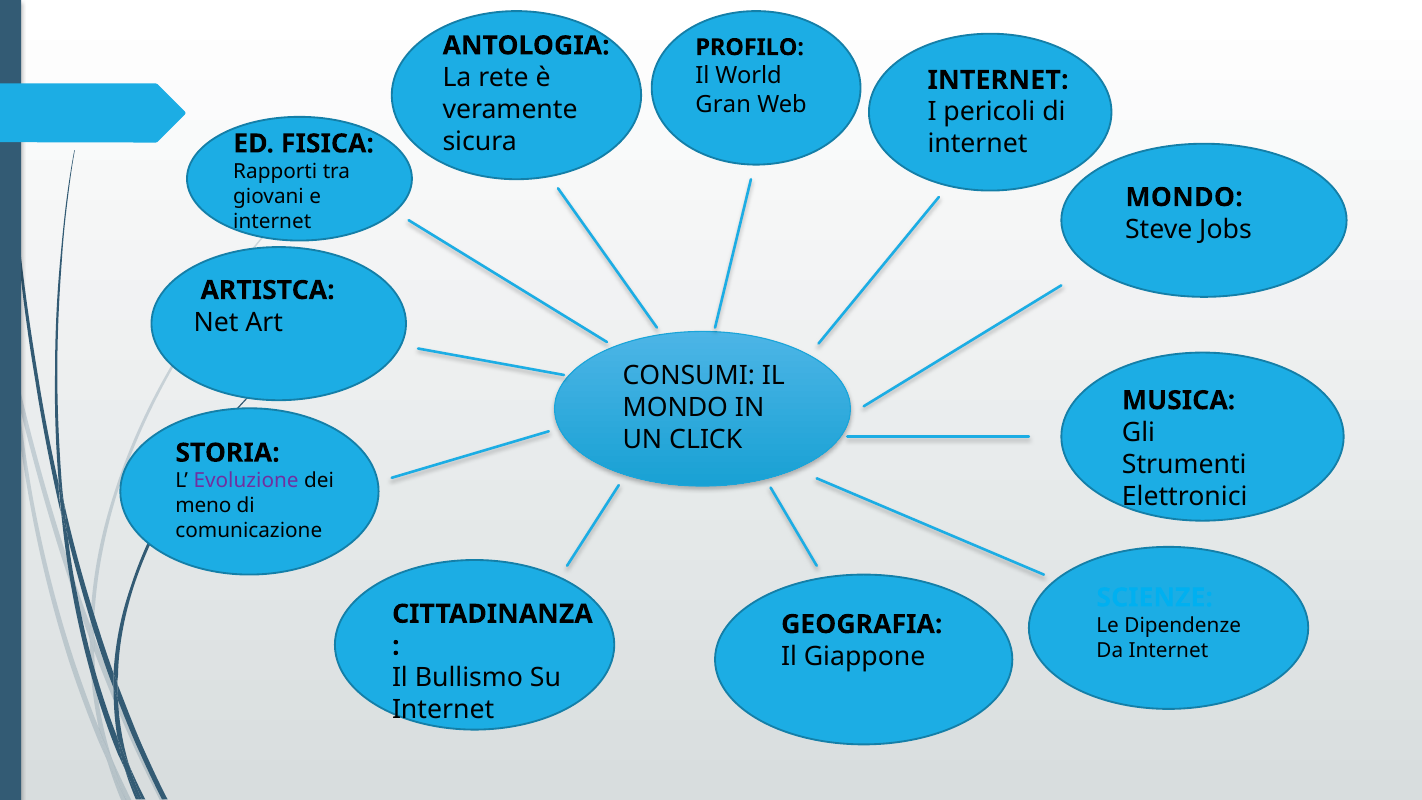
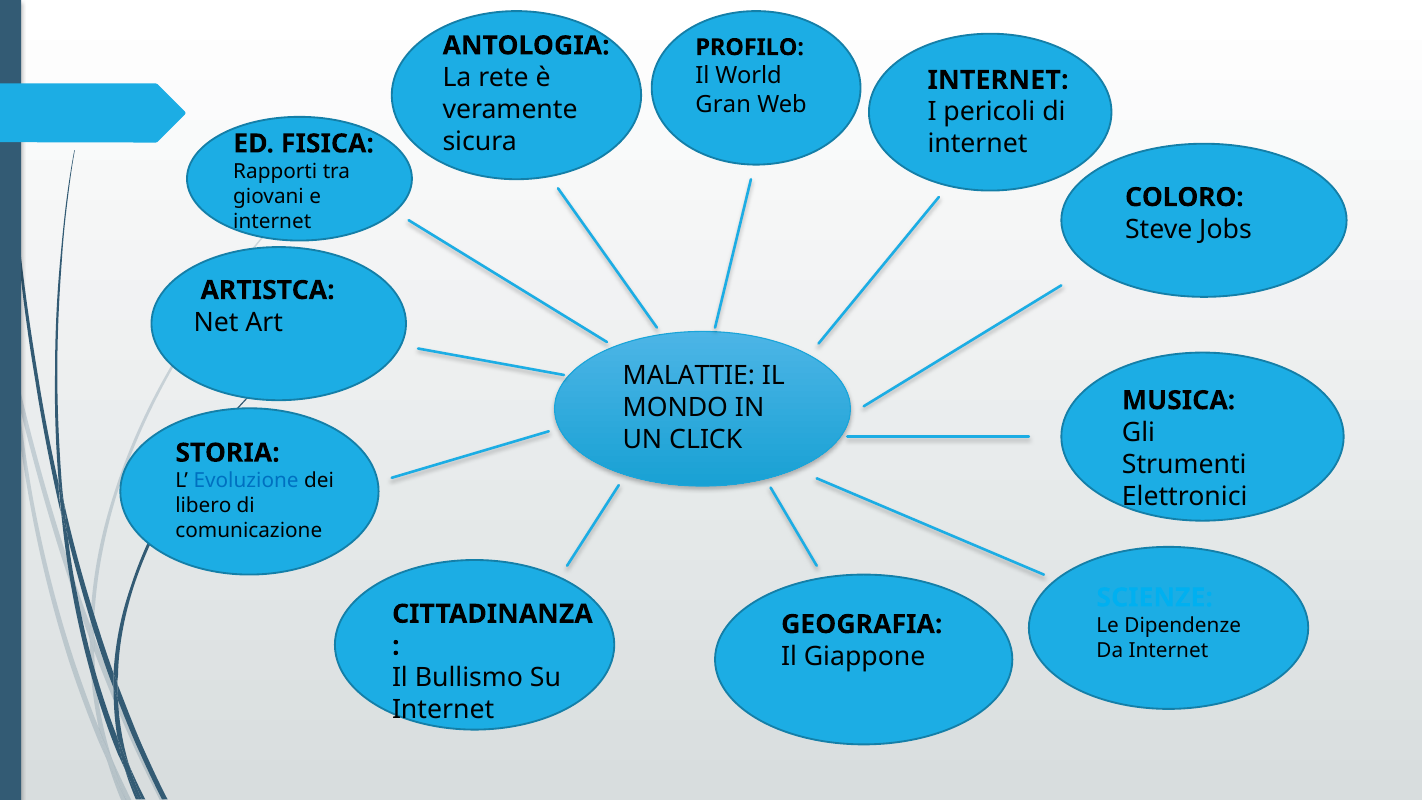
MONDO: MONDO -> COLORO (1184, 197)
CONSUMI: CONSUMI -> MALATTIE (689, 376)
Evoluzione colour: purple -> blue (246, 481)
meno: meno -> libero (203, 506)
